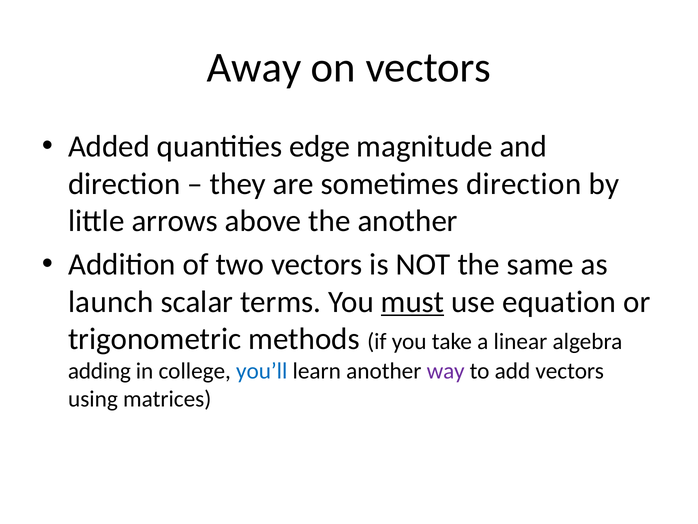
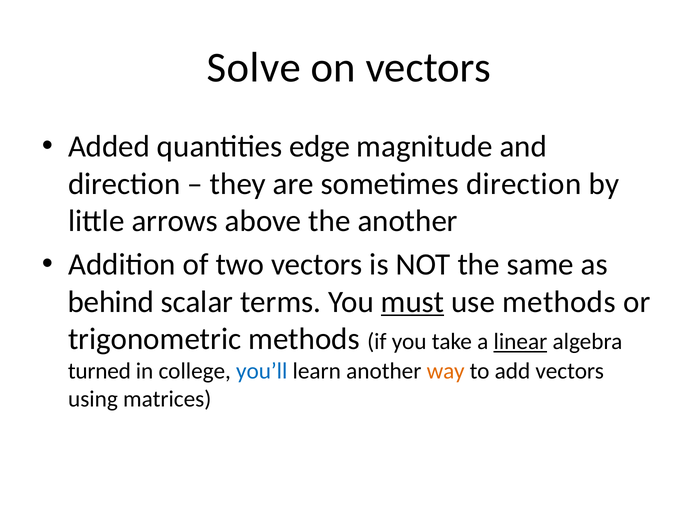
Away: Away -> Solve (254, 68)
launch: launch -> behind (111, 302)
use equation: equation -> methods (559, 302)
linear underline: none -> present (520, 341)
adding: adding -> turned (99, 371)
way colour: purple -> orange (446, 371)
